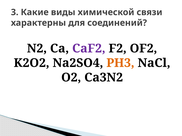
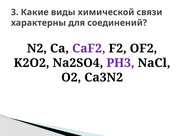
PH3 colour: orange -> purple (120, 63)
